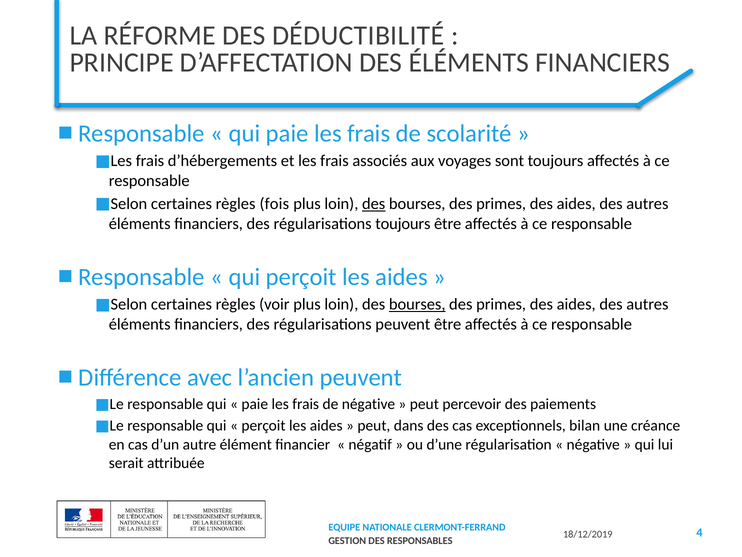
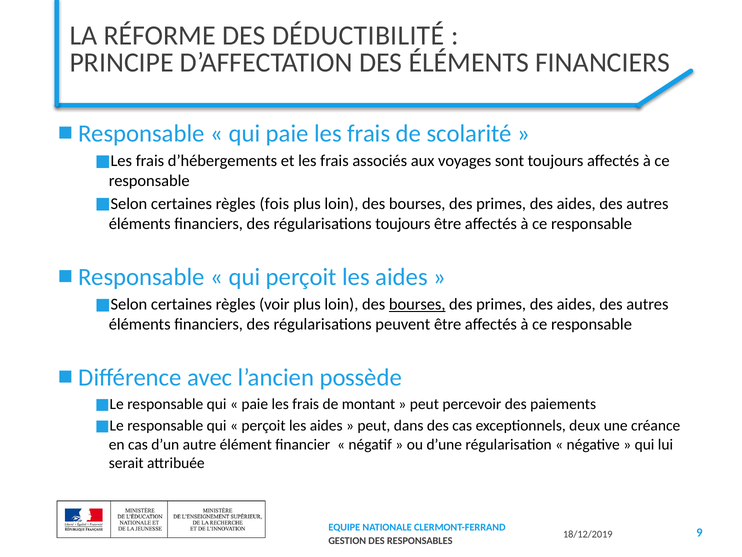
des underline: present -> none (374, 204)
l’ancien peuvent: peuvent -> possède (361, 377)
de négative: négative -> montant (369, 404)
bilan: bilan -> deux (585, 425)
4: 4 -> 9 (699, 532)
